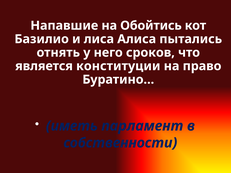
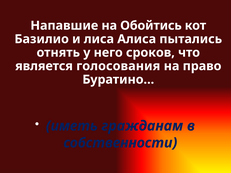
конституции: конституции -> голосования (118, 66)
парламент: парламент -> гражданам (142, 126)
